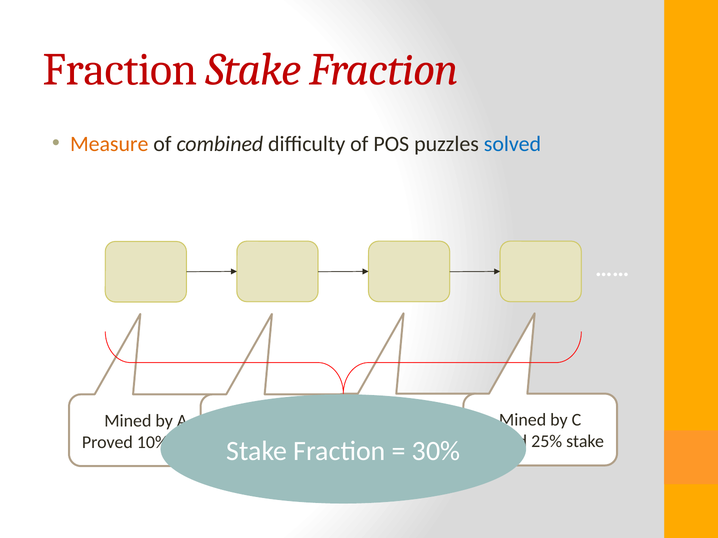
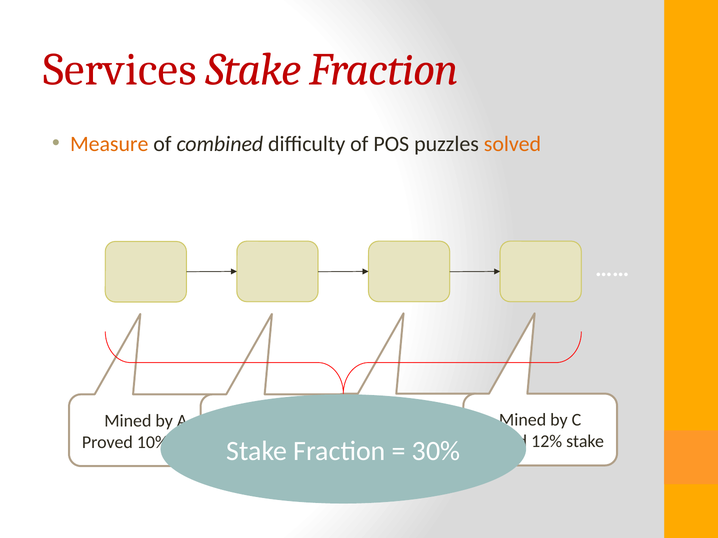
Fraction: Fraction -> Services (120, 70)
solved colour: blue -> orange (512, 144)
25%: 25% -> 12% (547, 442)
